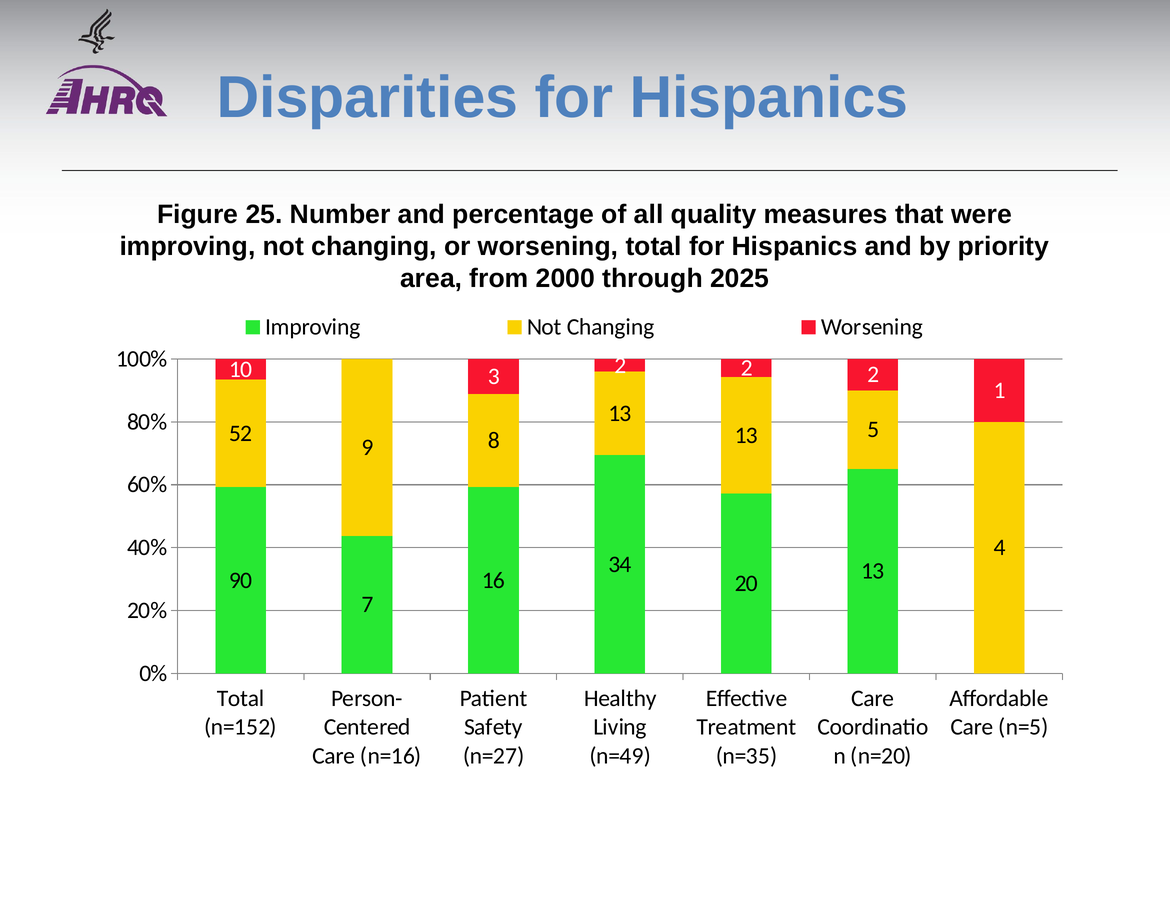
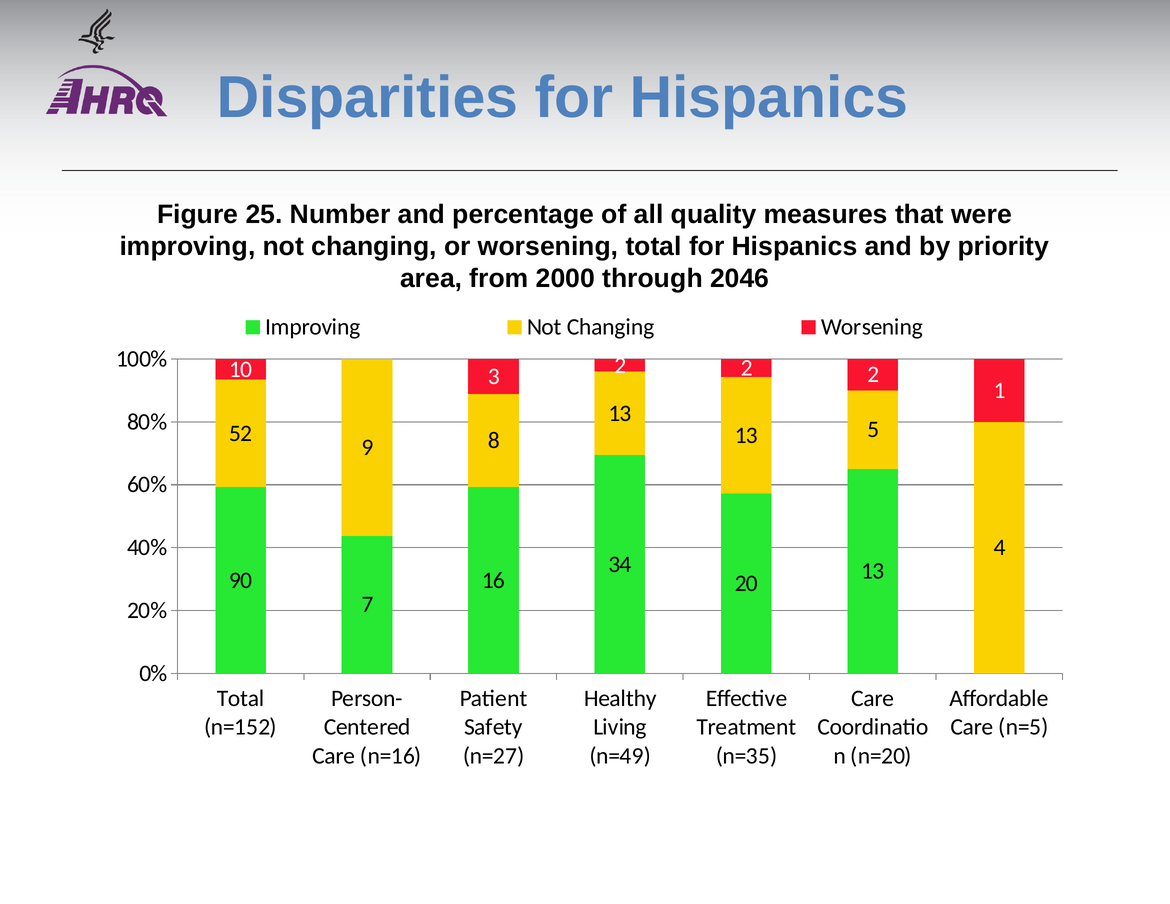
2025: 2025 -> 2046 (740, 278)
